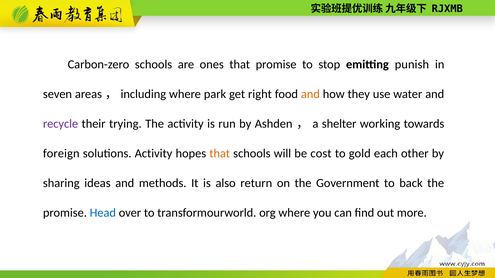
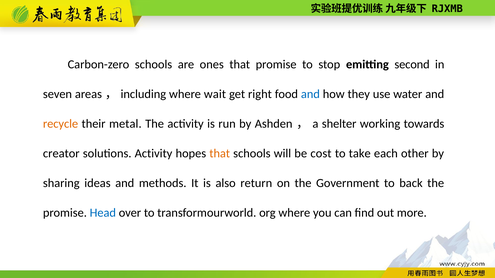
punish: punish -> second (412, 65)
park: park -> wait (215, 94)
and colour: orange -> blue (310, 94)
recycle colour: purple -> orange (61, 124)
trying: trying -> metal (125, 124)
foreign: foreign -> creator (61, 154)
gold: gold -> take (360, 154)
